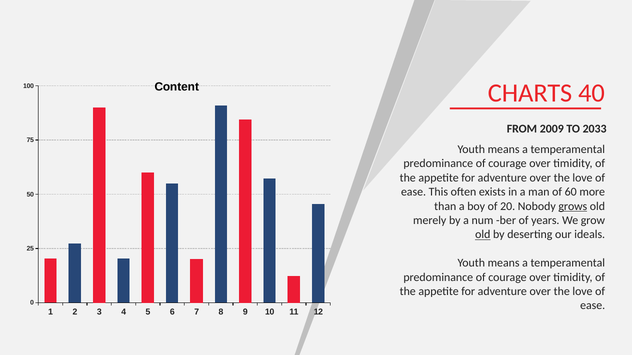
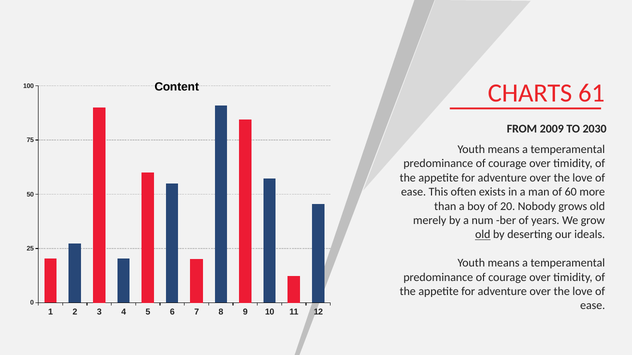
40: 40 -> 61 (591, 93)
2033: 2033 -> 2030 (595, 129)
grows underline: present -> none (573, 206)
